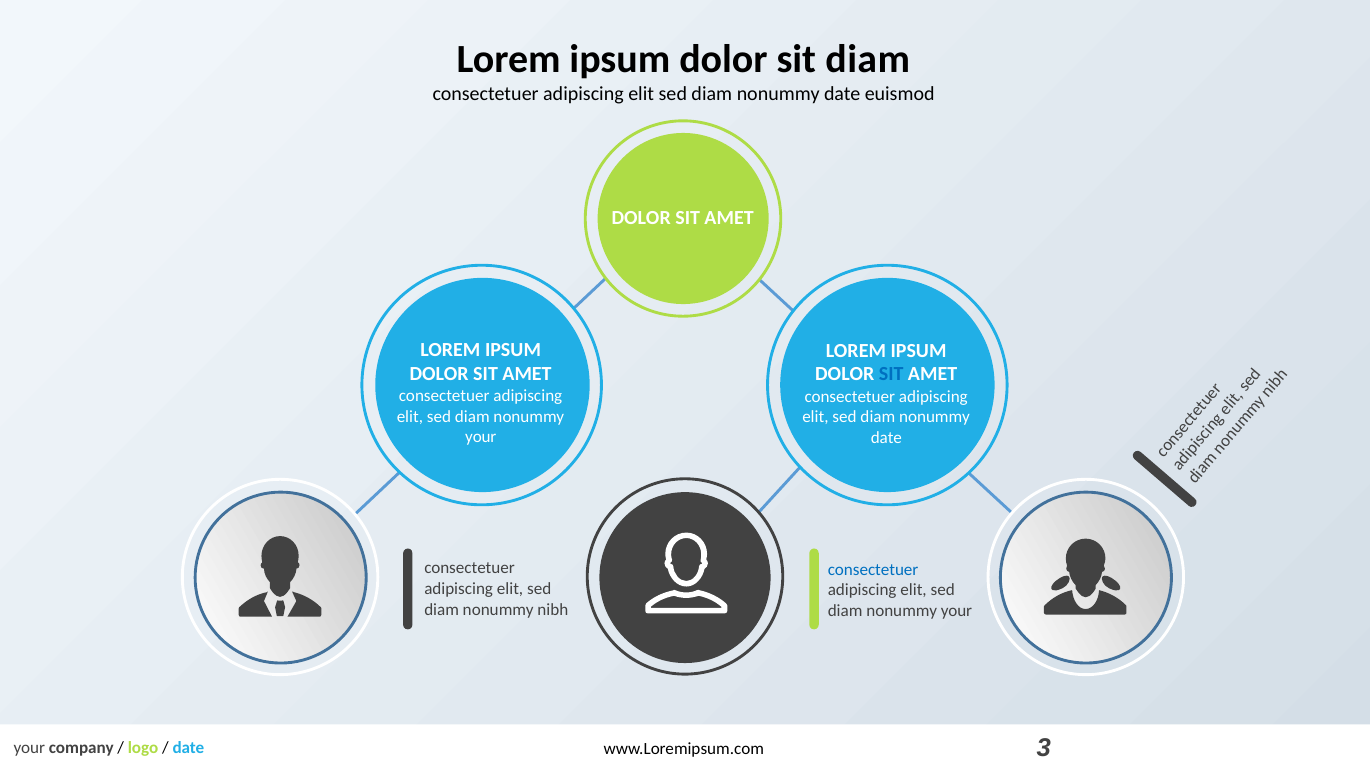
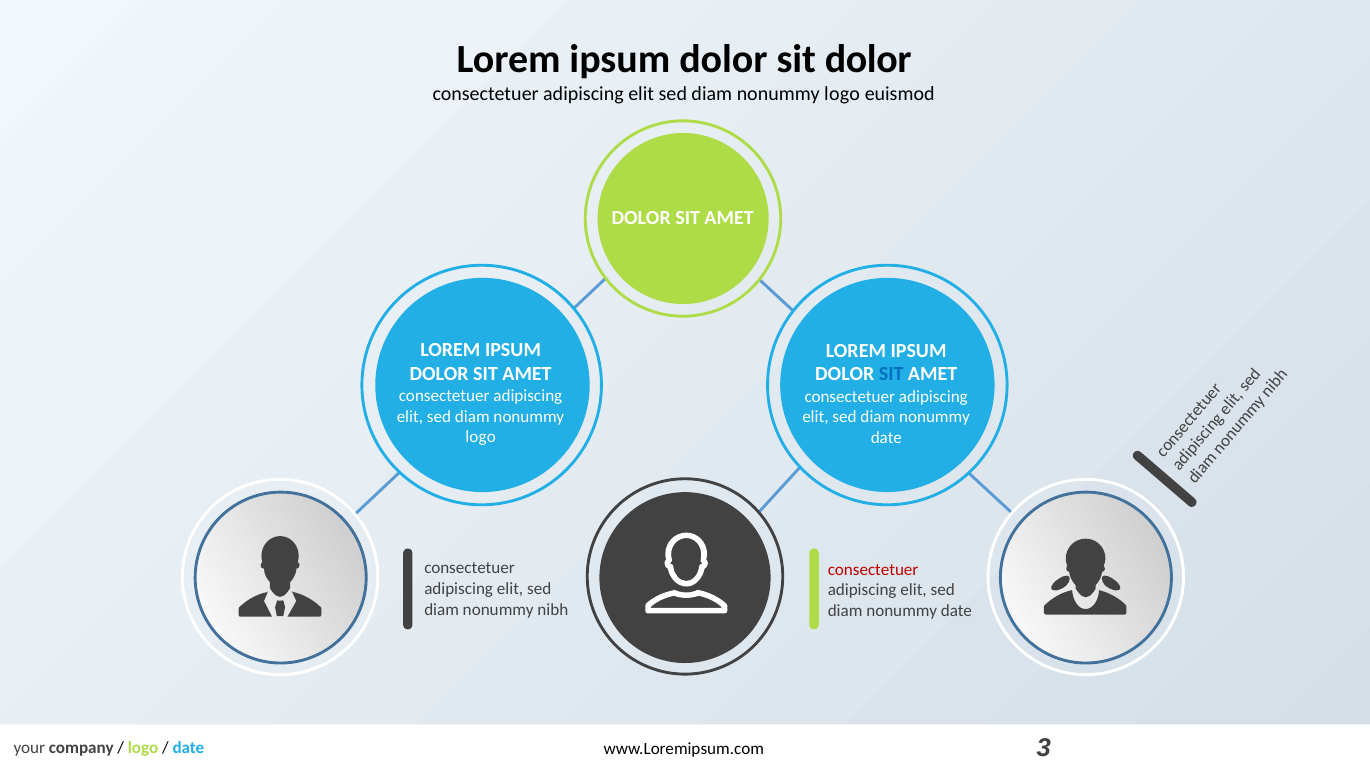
sit diam: diam -> dolor (868, 60)
date: date -> logo (842, 94)
your: your -> logo (481, 438)
consectetuer colour: blue -> red (873, 570)
your: your -> date (956, 611)
